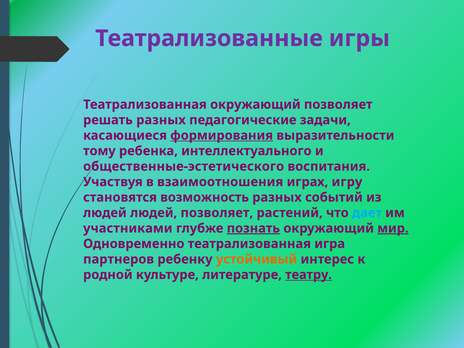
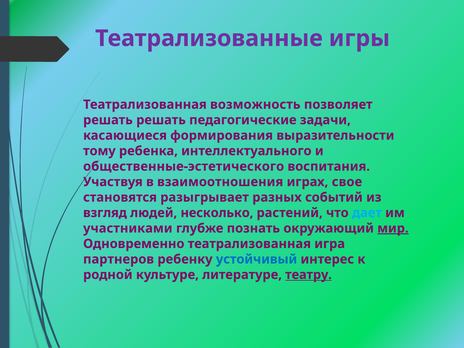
Театрализованная окружающий: окружающий -> возможность (255, 105)
решать разных: разных -> решать (161, 120)
формирования underline: present -> none (222, 135)
игру: игру -> свое (347, 182)
возможность: возможность -> разыгрывает (205, 197)
людей: людей -> взгляд (105, 213)
людей позволяет: позволяет -> несколько (217, 213)
познать underline: present -> none (253, 228)
устойчивый colour: orange -> blue (257, 259)
